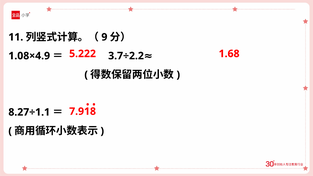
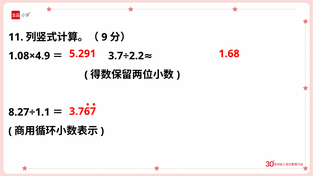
5.222: 5.222 -> 5.291 (83, 54)
7.918: 7.918 -> 3.767 (83, 111)
